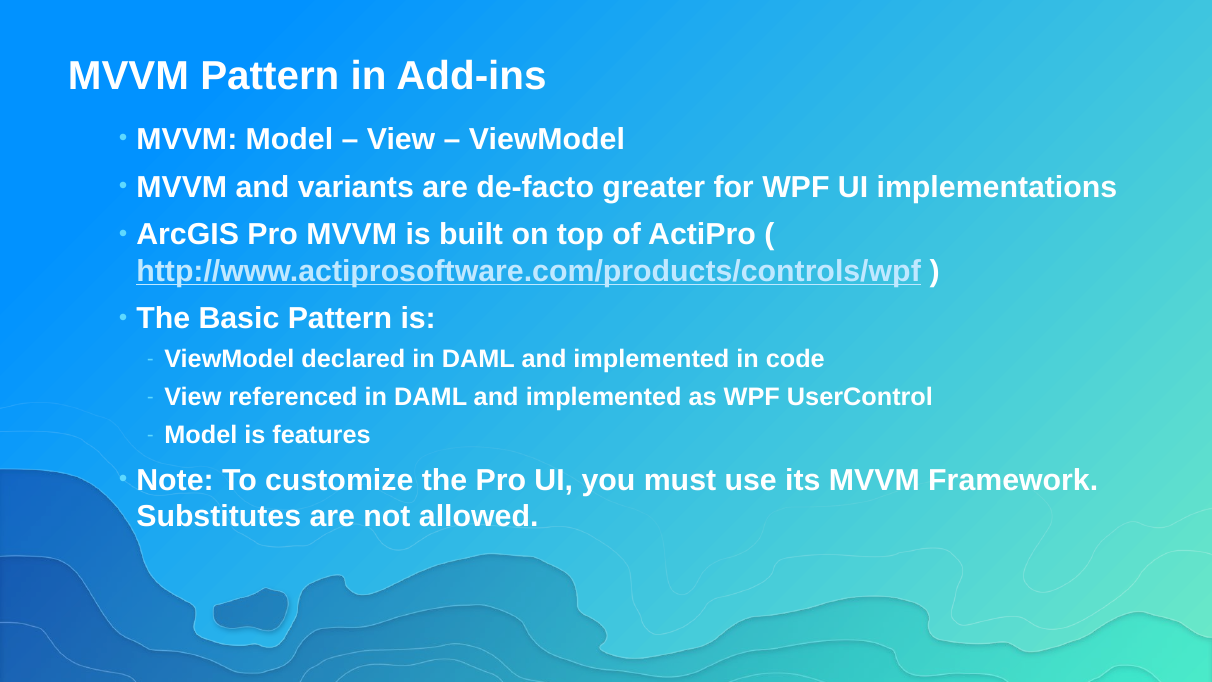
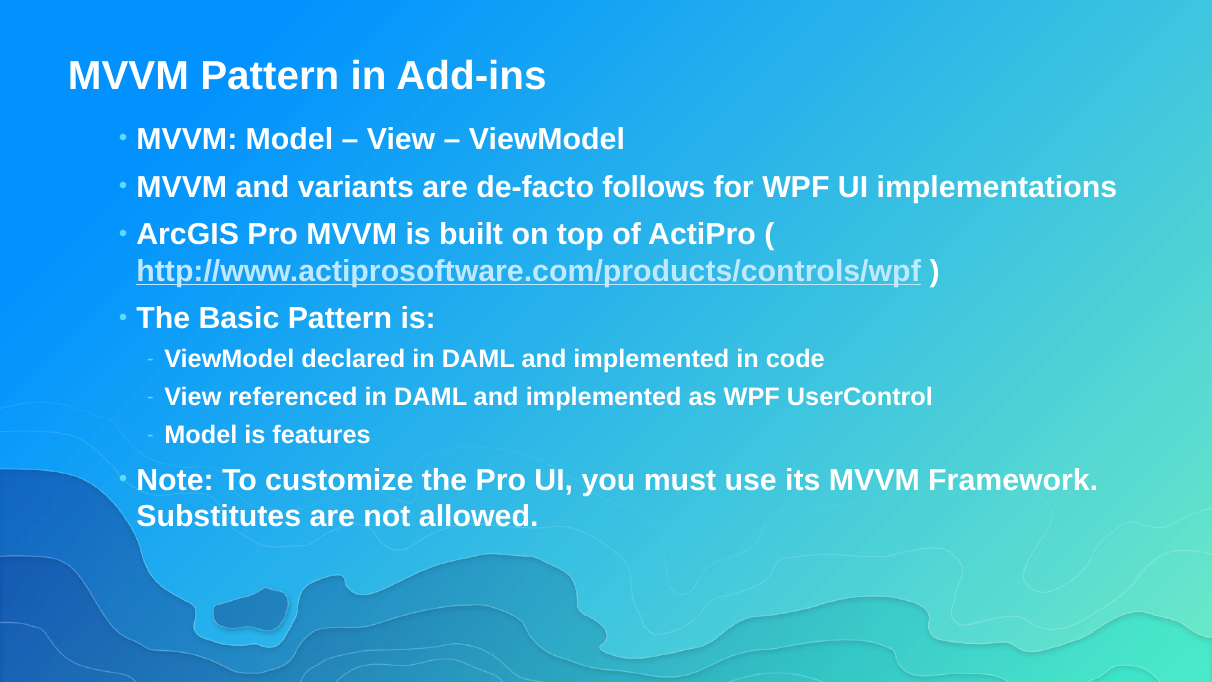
greater: greater -> follows (654, 187)
